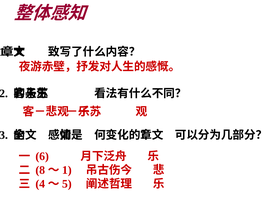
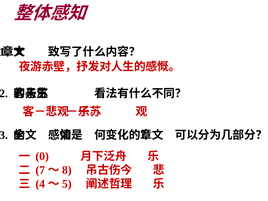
6: 6 -> 0 (42, 156)
8: 8 -> 7 (40, 170)
1: 1 -> 8 (67, 170)
